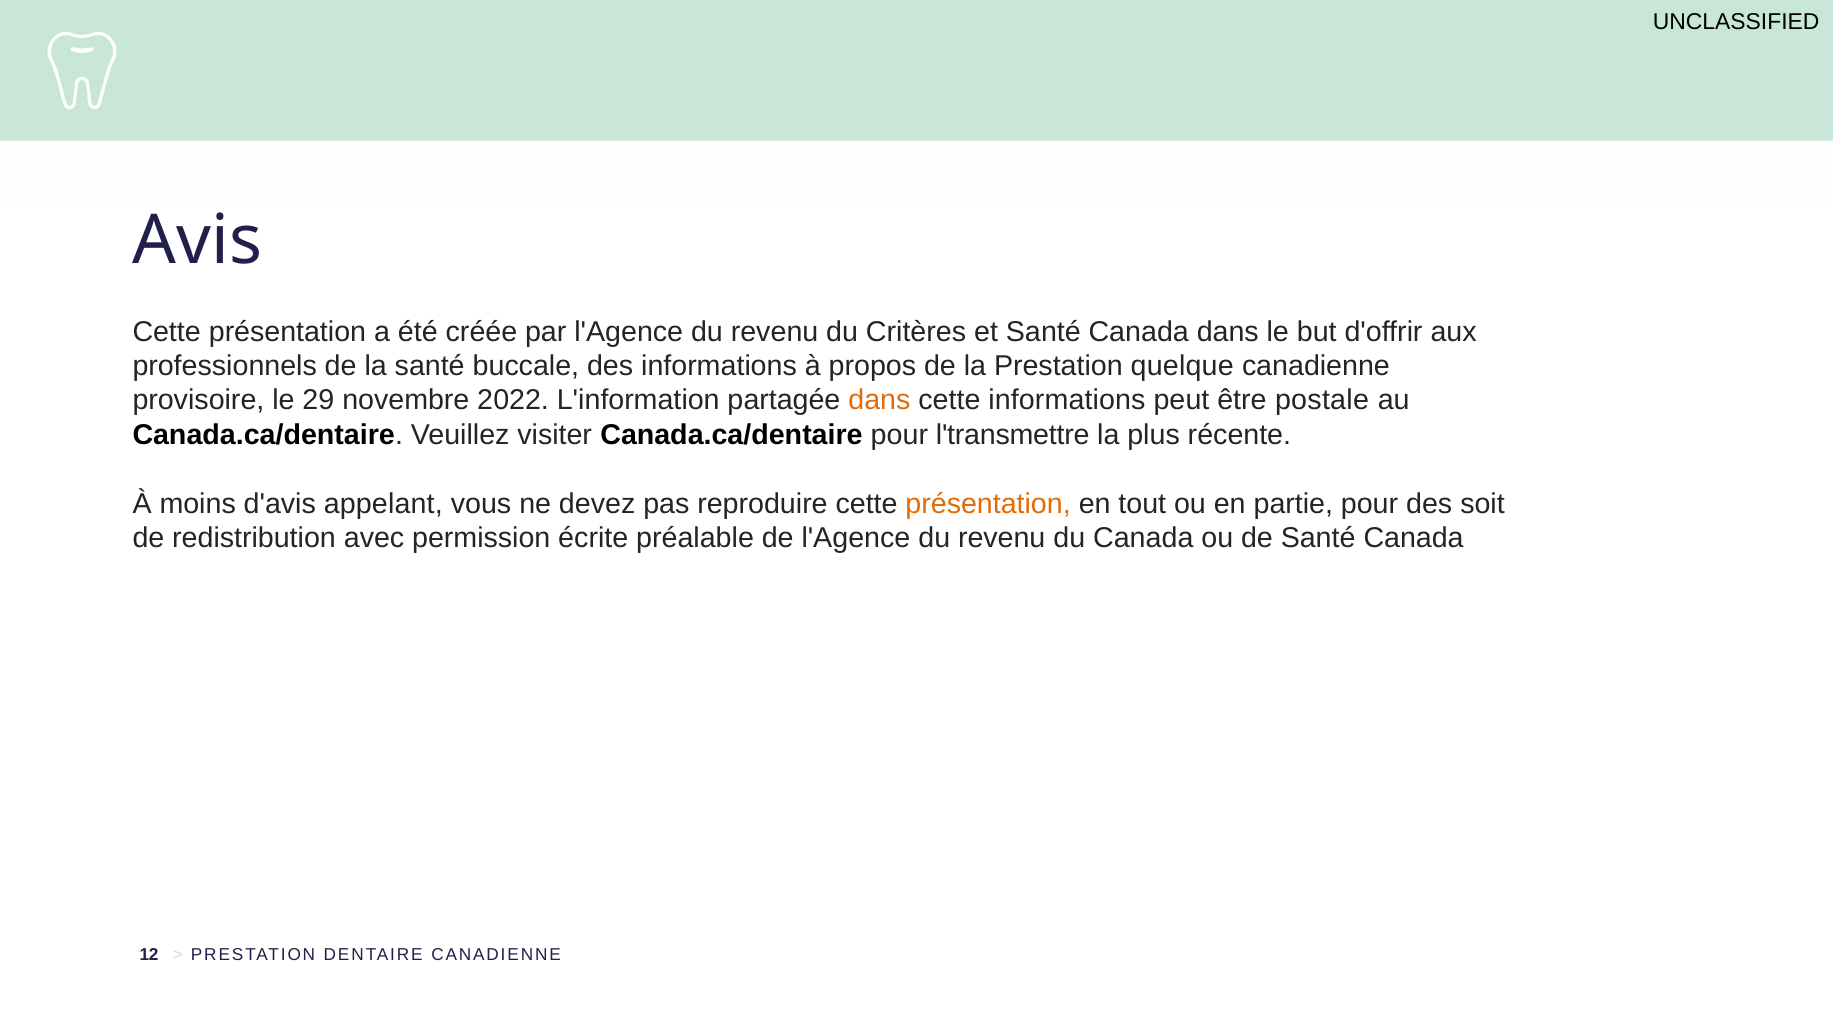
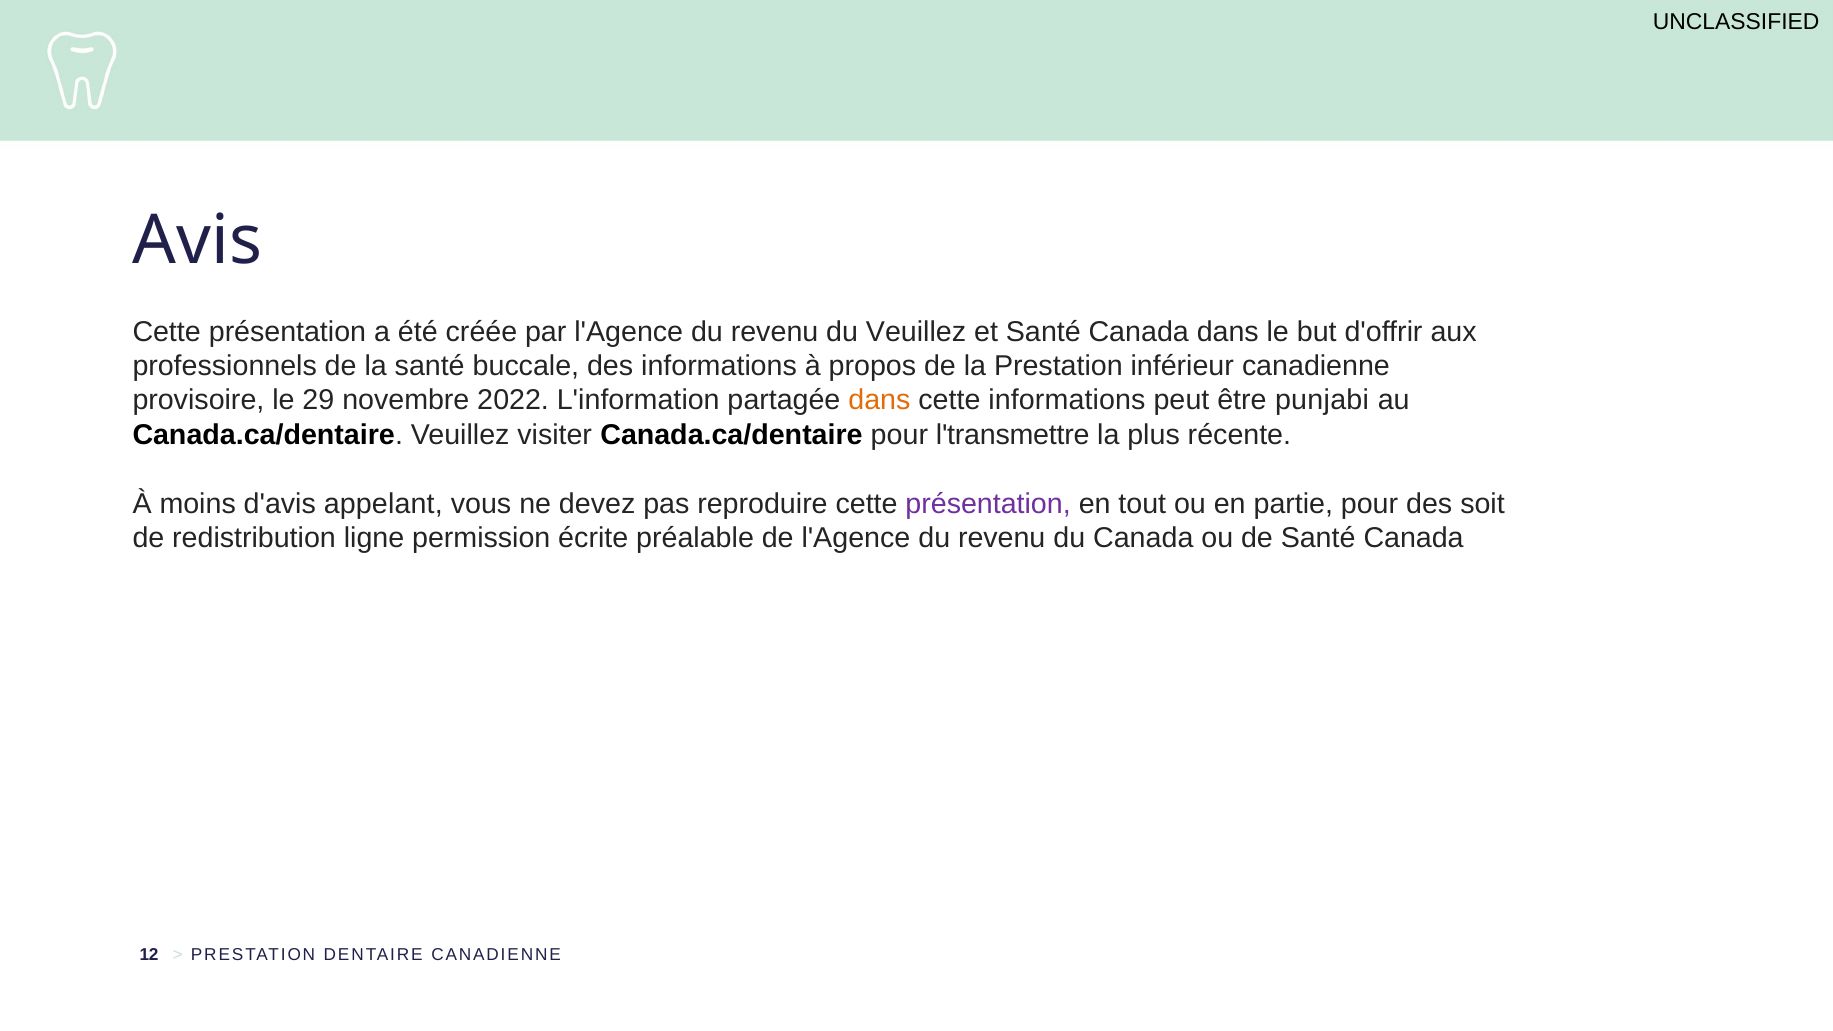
du Critères: Critères -> Veuillez (916, 332)
quelque: quelque -> inférieur (1182, 366)
postale: postale -> punjabi (1322, 400)
présentation colour: orange -> purple (988, 504)
avec: avec -> ligne (374, 538)
